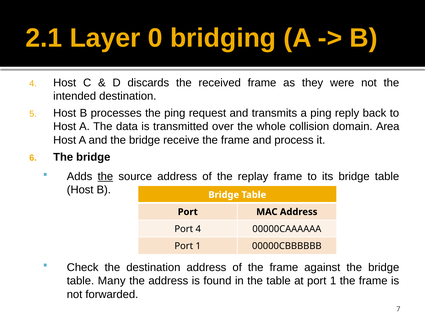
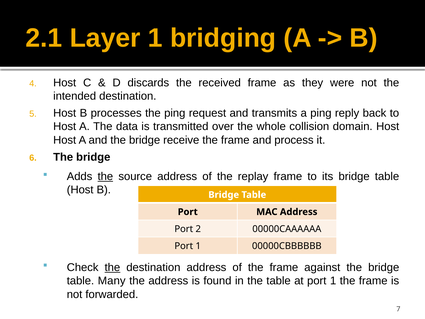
Layer 0: 0 -> 1 (155, 38)
domain Area: Area -> Host (388, 126)
Port 4: 4 -> 2 (198, 229)
the underline: none -> present (112, 267)
